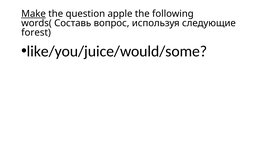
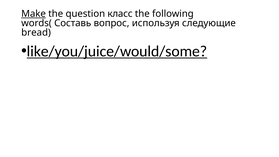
apple: apple -> класс (120, 14)
forest: forest -> bread (36, 32)
like/you/juice/would/some underline: none -> present (117, 51)
